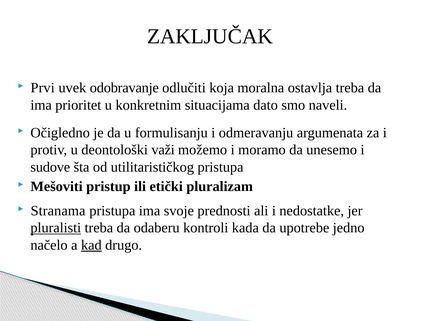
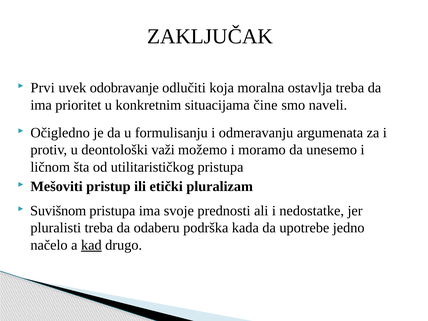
dato: dato -> čine (265, 105)
sudove: sudove -> ličnom (50, 167)
Stranama: Stranama -> Suvišnom (58, 211)
pluralisti underline: present -> none (56, 228)
kontroli: kontroli -> podrška (206, 228)
